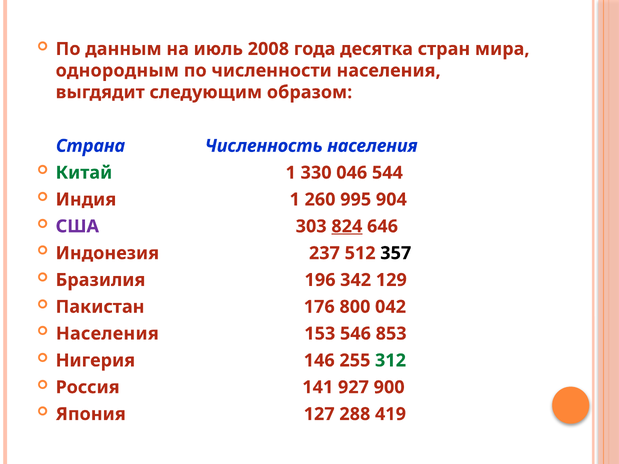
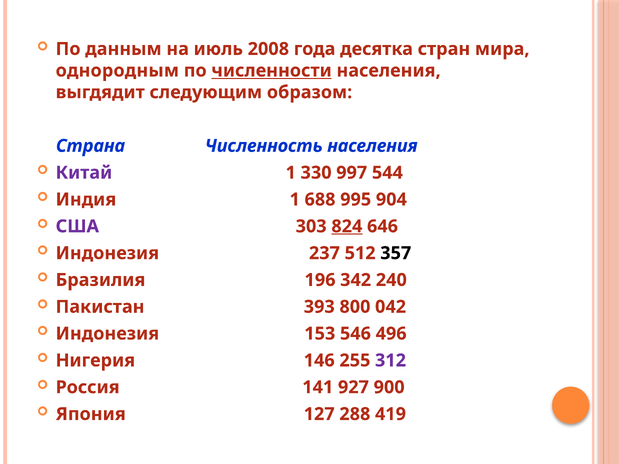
численности underline: none -> present (272, 71)
Китай colour: green -> purple (84, 173)
046: 046 -> 997 (352, 173)
260: 260 -> 688 (320, 200)
129: 129 -> 240 (391, 280)
176: 176 -> 393 (319, 307)
Населения: Населения -> Индонезия (107, 334)
853: 853 -> 496 (391, 334)
312 colour: green -> purple (391, 361)
